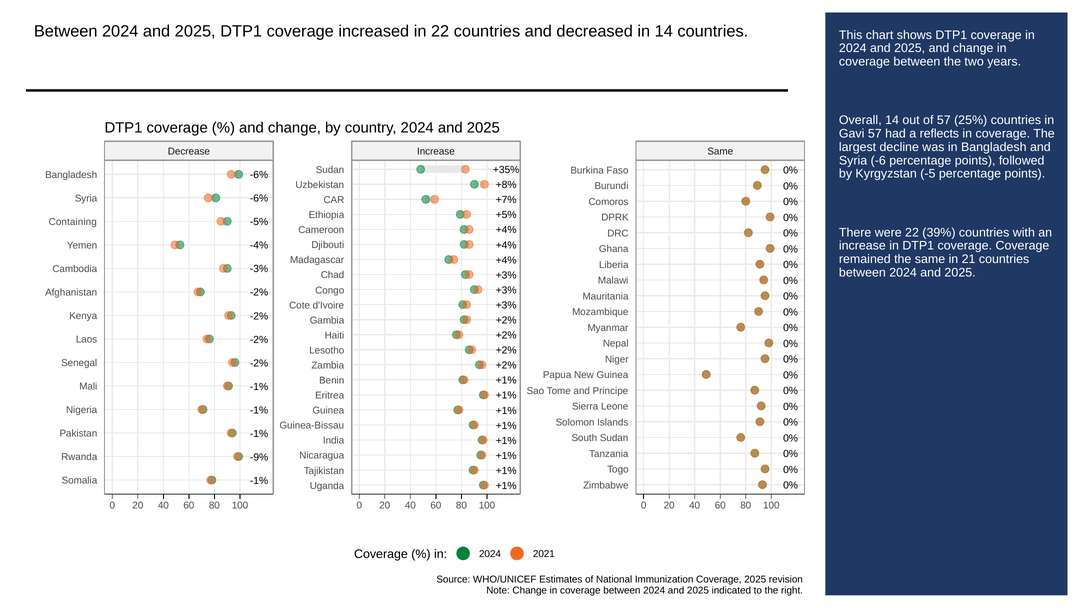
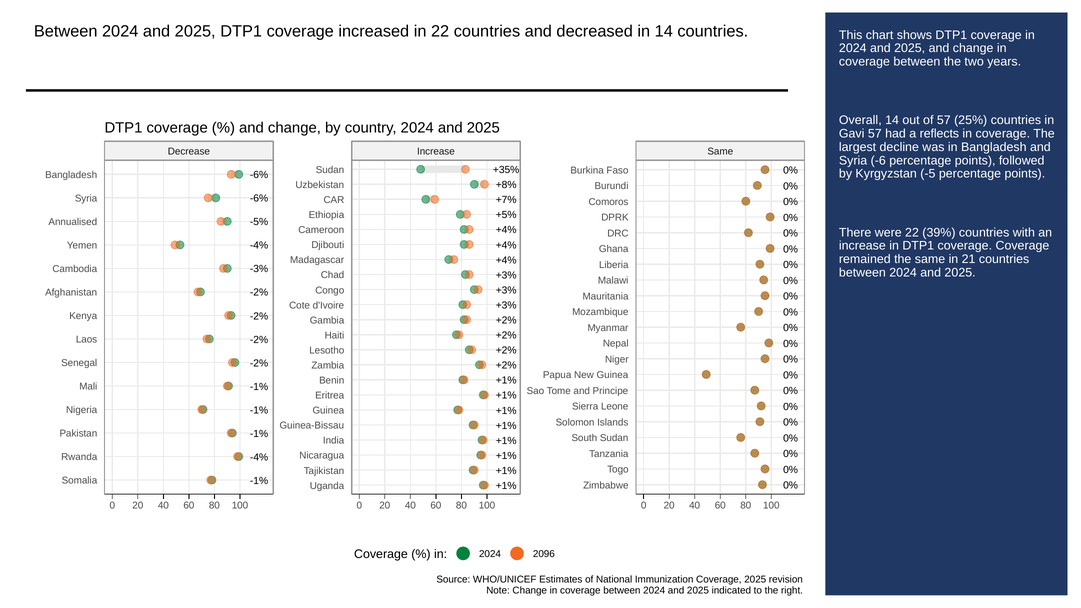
Containing: Containing -> Annualised (73, 222)
-9%: -9% -> -4% (259, 457)
2021: 2021 -> 2096 (544, 554)
